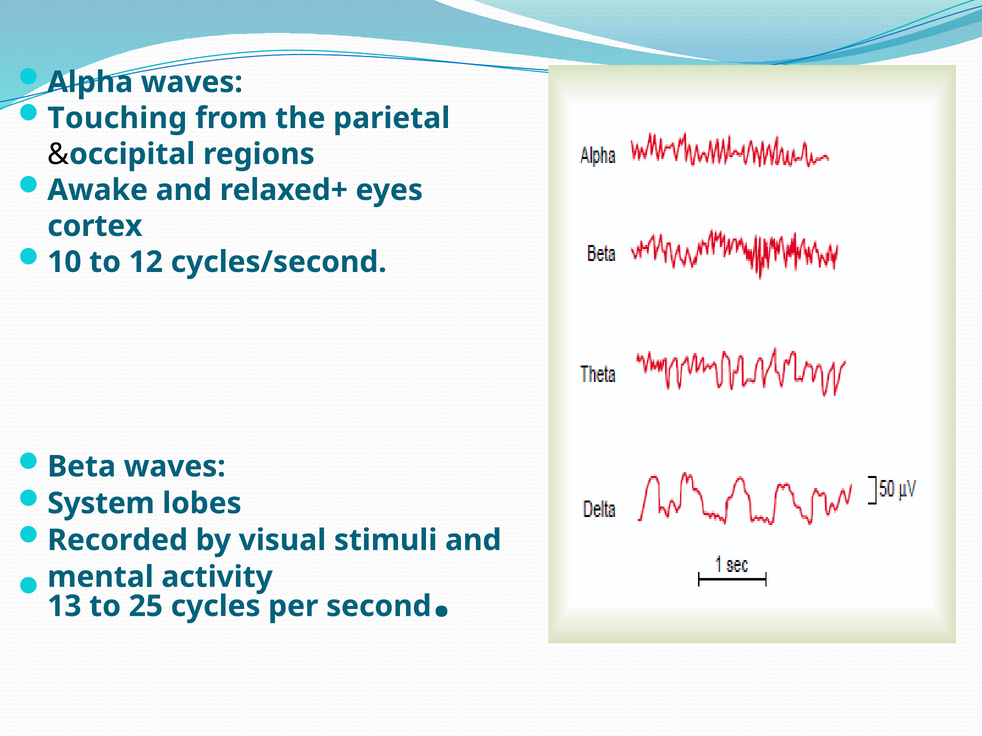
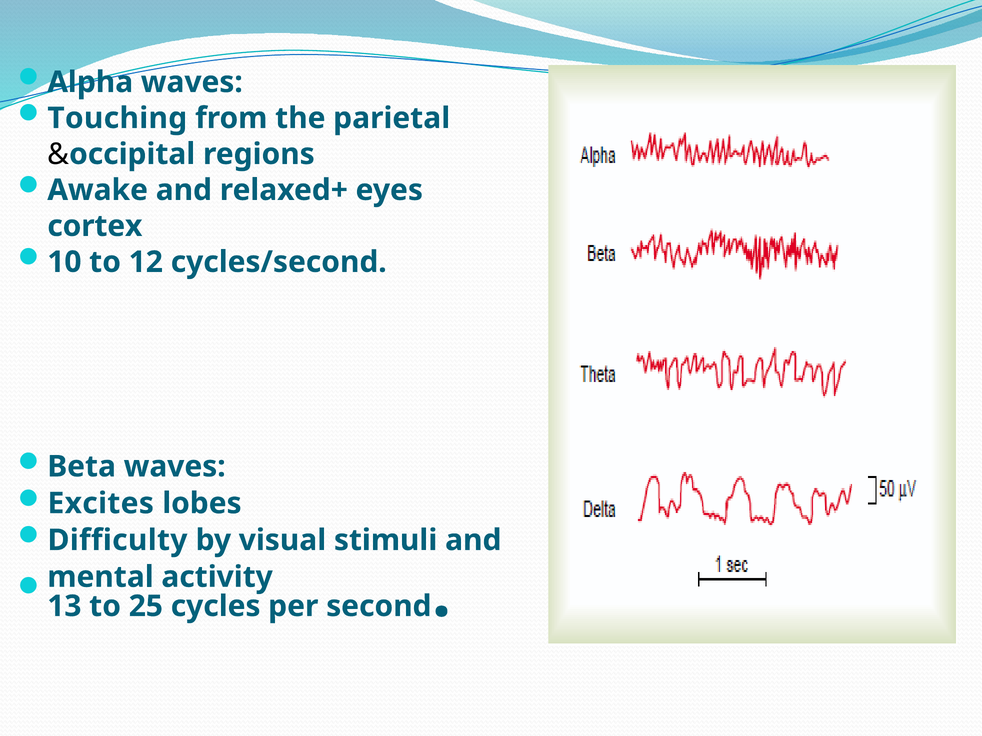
System: System -> Excites (101, 504)
Recorded: Recorded -> Difficulty (117, 541)
